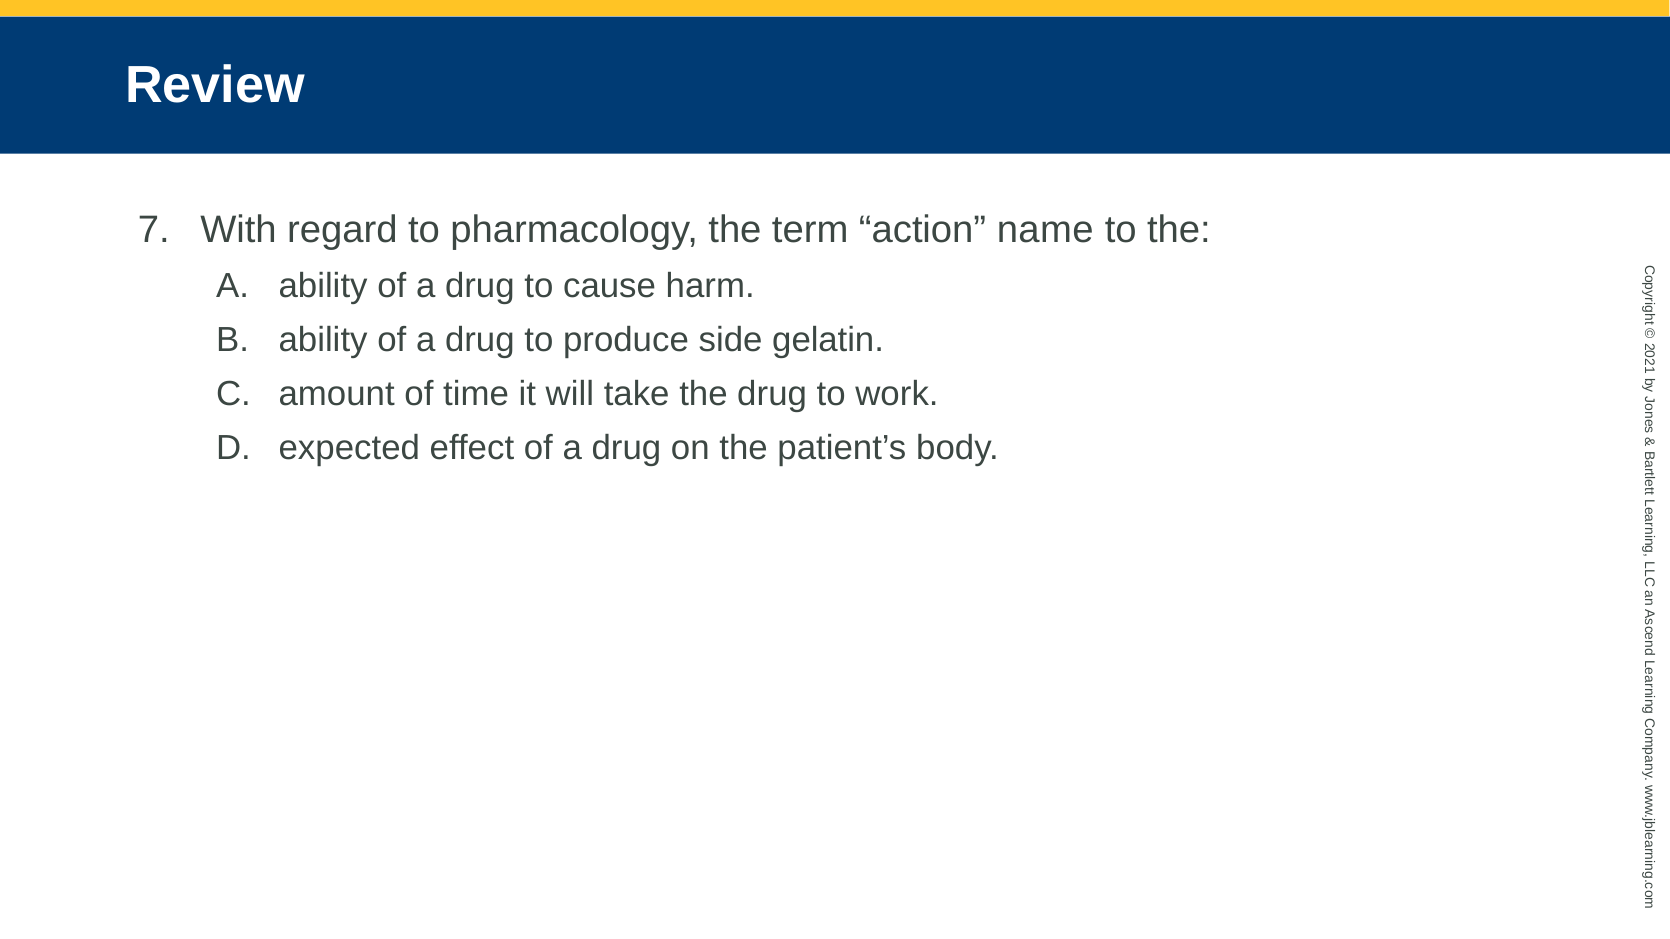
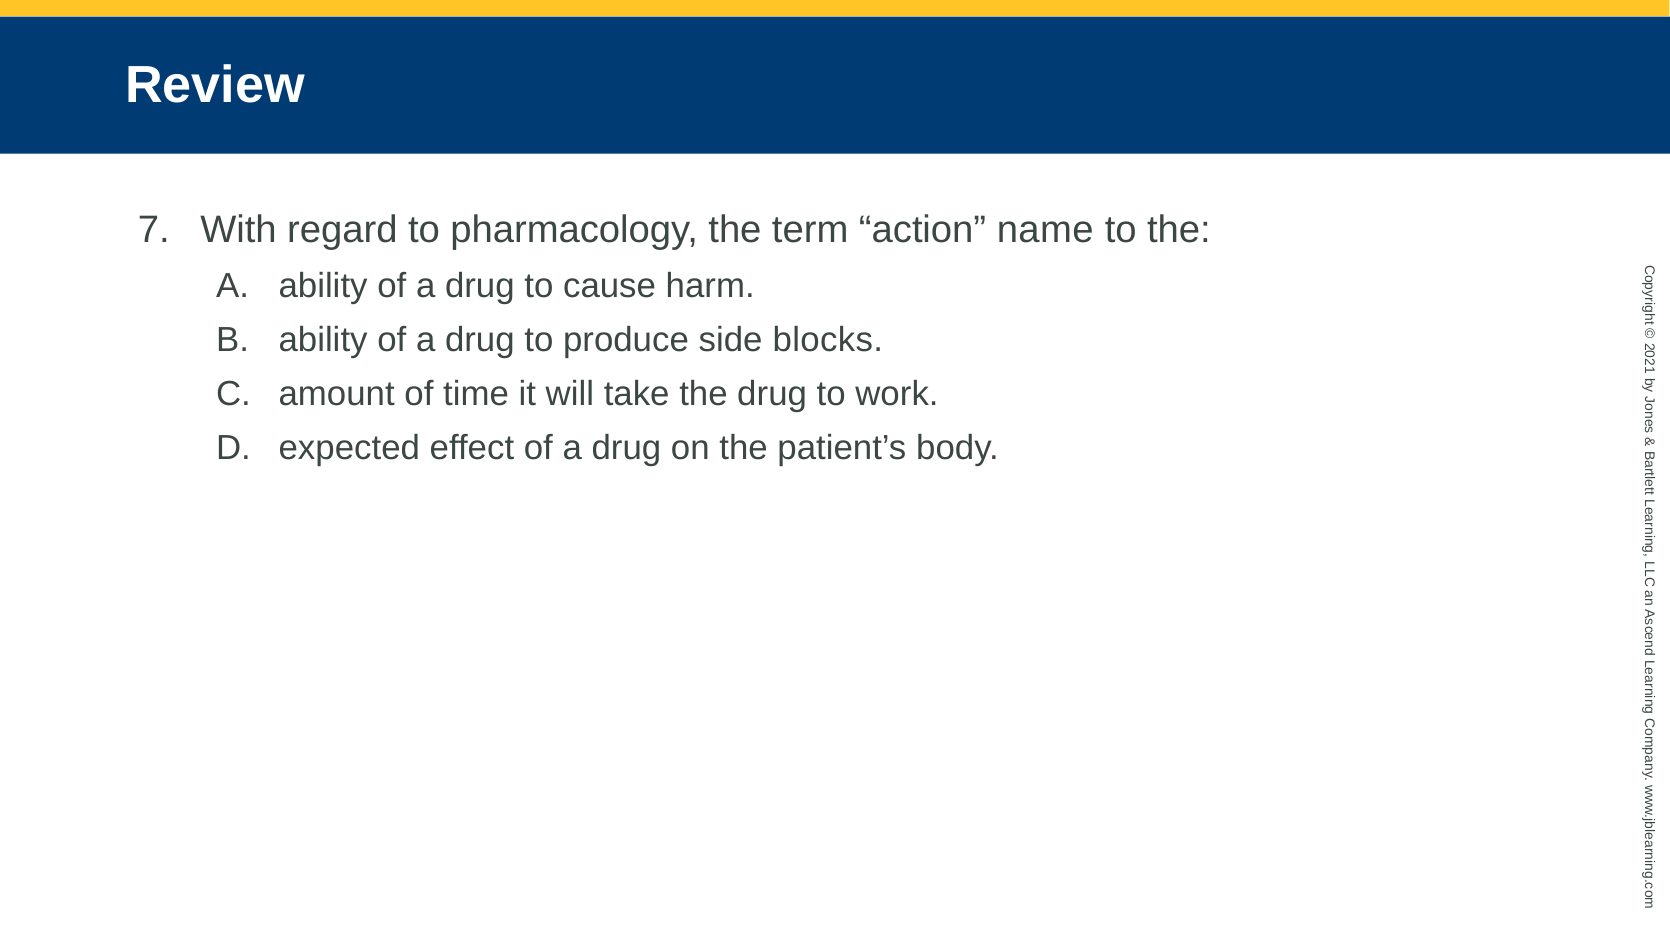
gelatin: gelatin -> blocks (828, 340)
